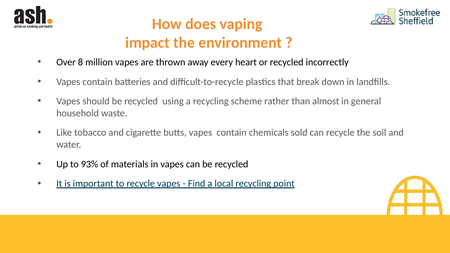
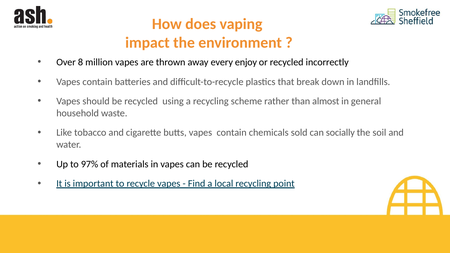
heart: heart -> enjoy (246, 62)
can recycle: recycle -> socially (340, 133)
93%: 93% -> 97% (90, 164)
